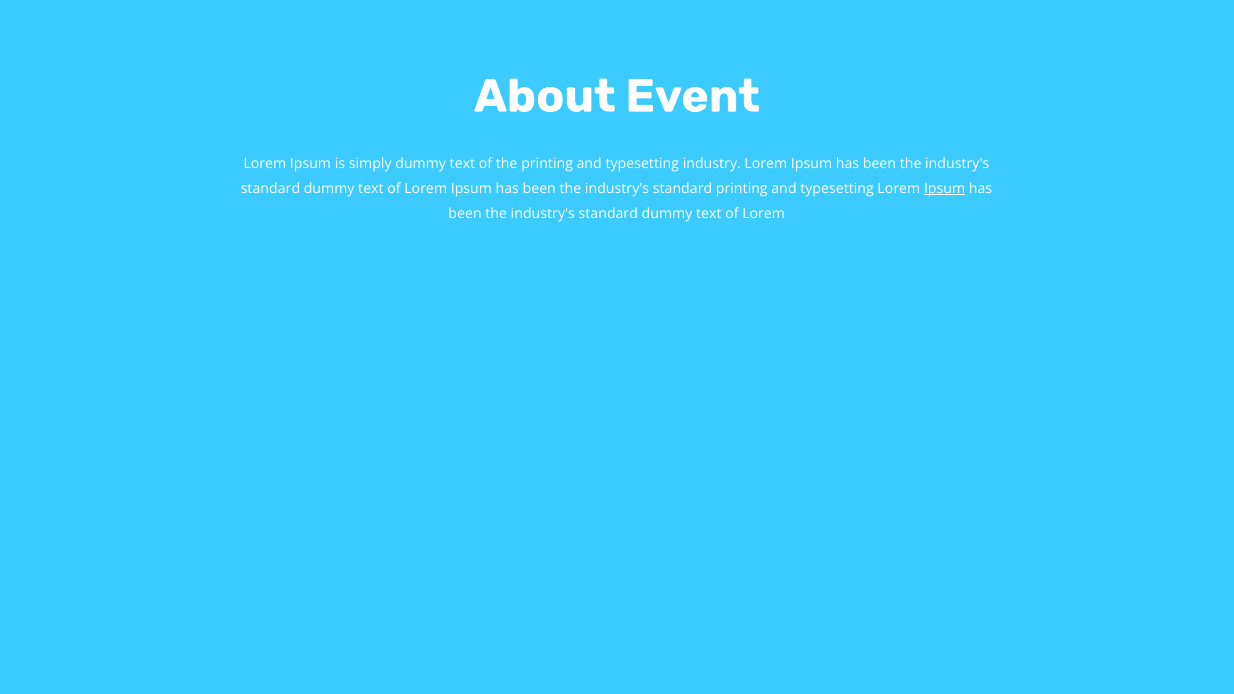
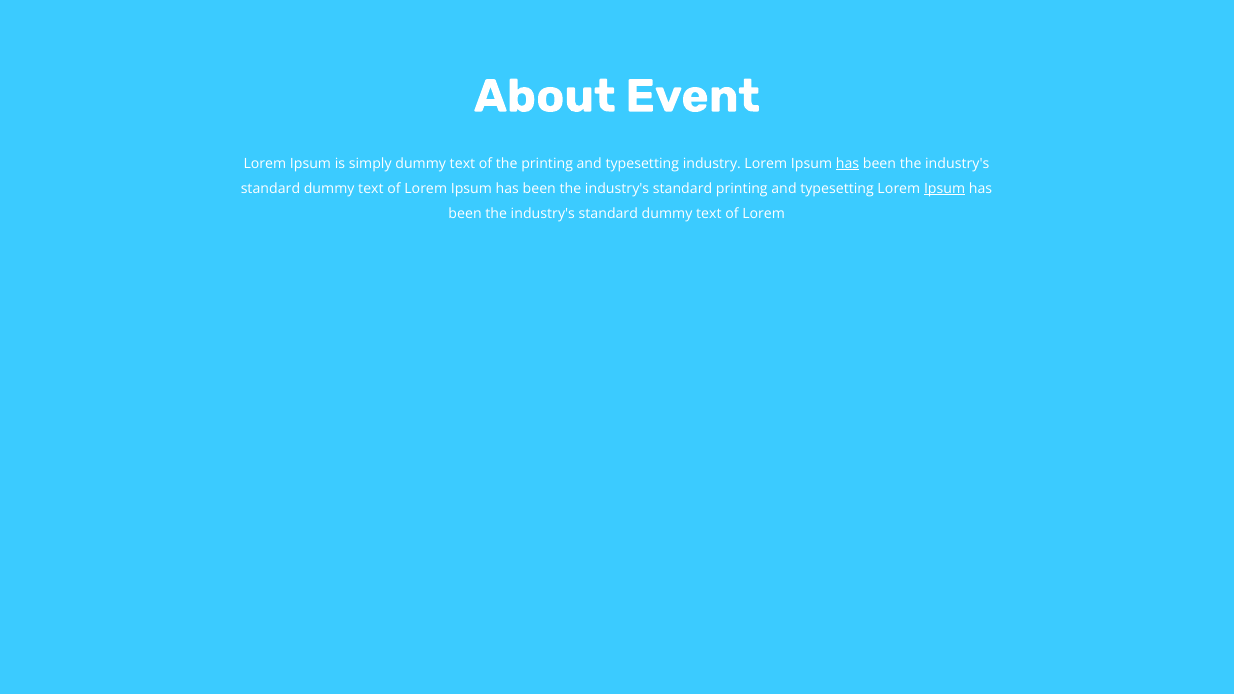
has underline: none -> present (847, 163)
